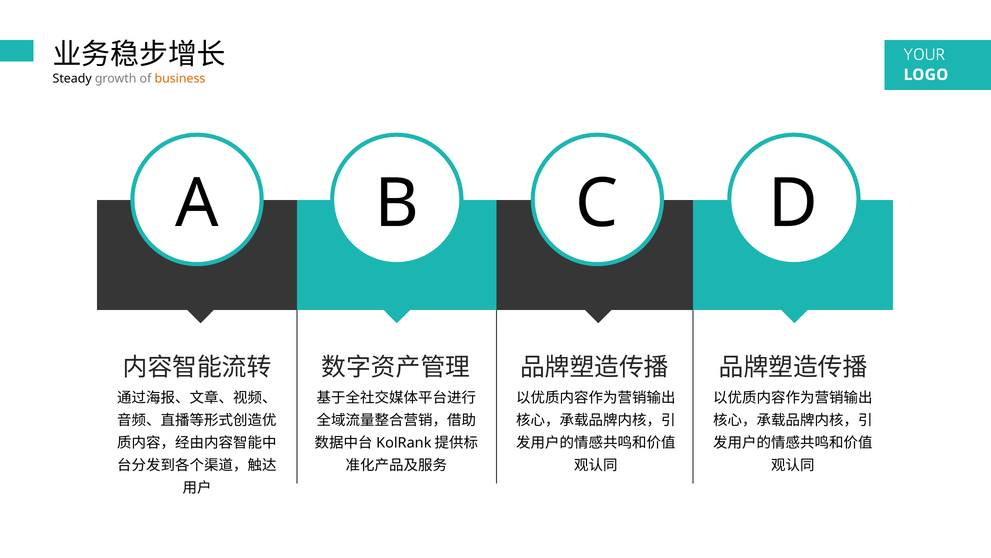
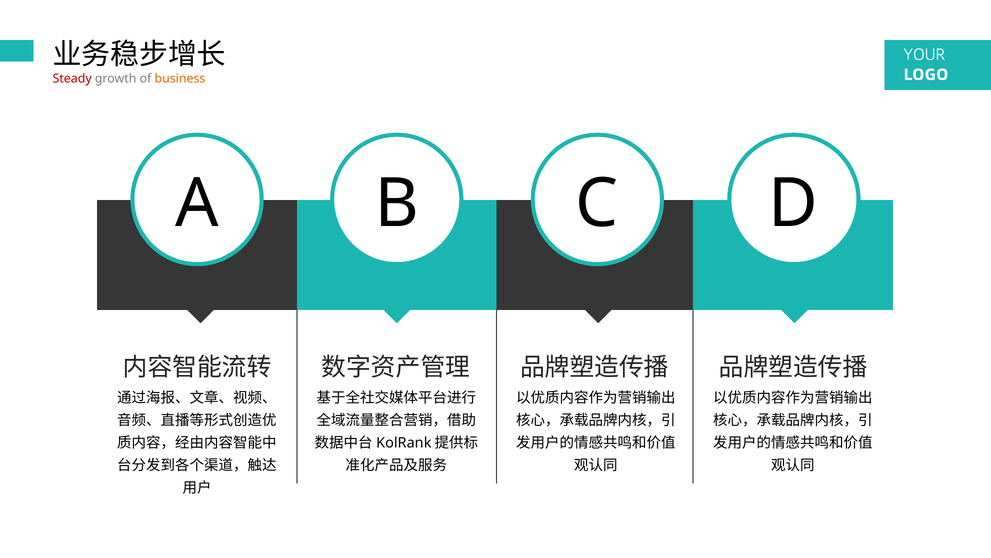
Steady colour: black -> red (72, 78)
